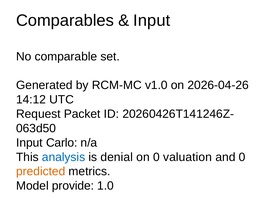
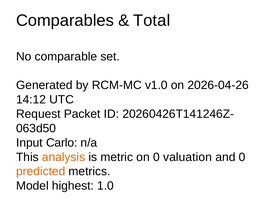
Input: Input -> Total (152, 20)
analysis colour: blue -> orange (64, 157)
denial: denial -> metric (117, 157)
provide: provide -> highest (73, 186)
